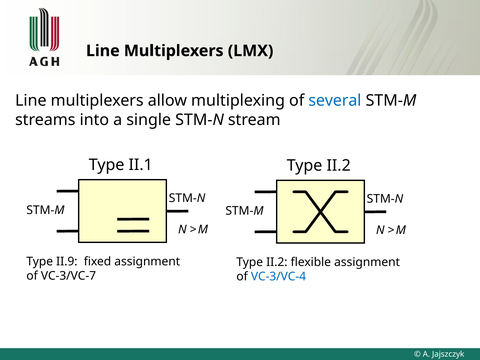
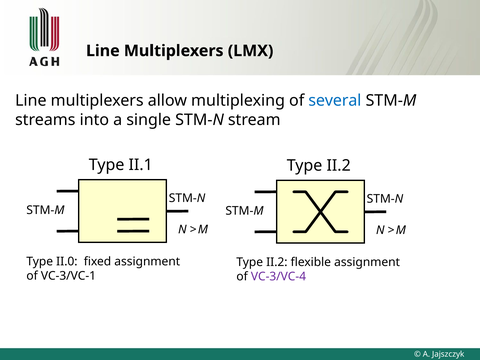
II.9: II.9 -> II.0 (67, 262)
VC-3/VC-7: VC-3/VC-7 -> VC-3/VC-1 (68, 276)
VC-3/VC-4 colour: blue -> purple (278, 277)
